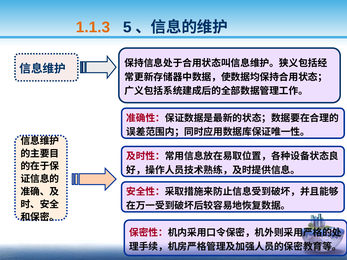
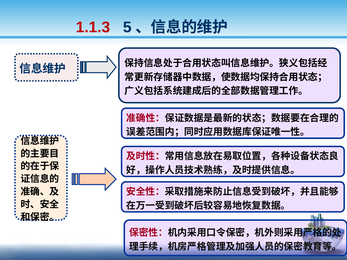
1.1.3 colour: orange -> red (93, 27)
